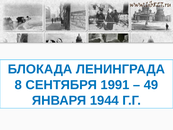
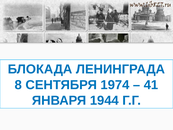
1991: 1991 -> 1974 (115, 85)
49: 49 -> 41 (151, 85)
